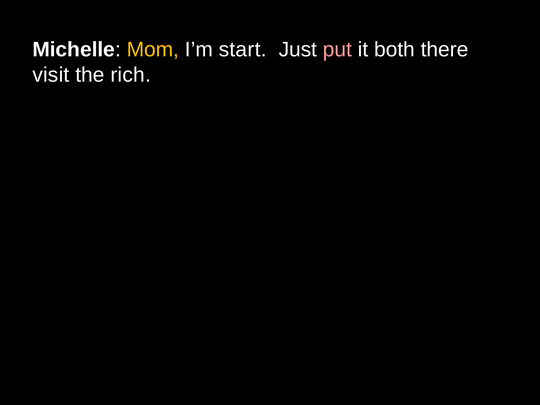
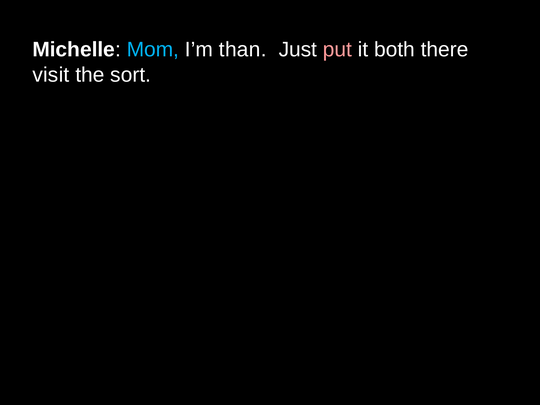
Mom colour: yellow -> light blue (153, 50)
start: start -> than (243, 50)
rich: rich -> sort (131, 75)
